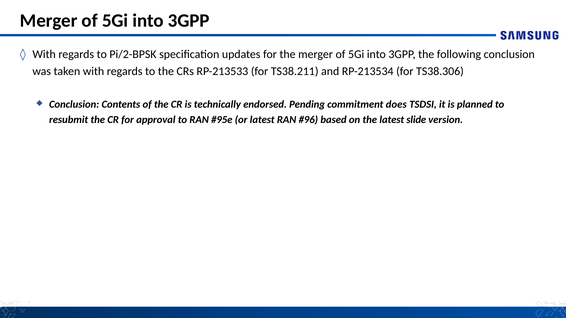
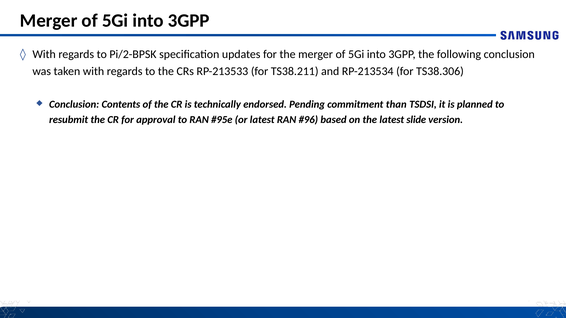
does: does -> than (396, 104)
